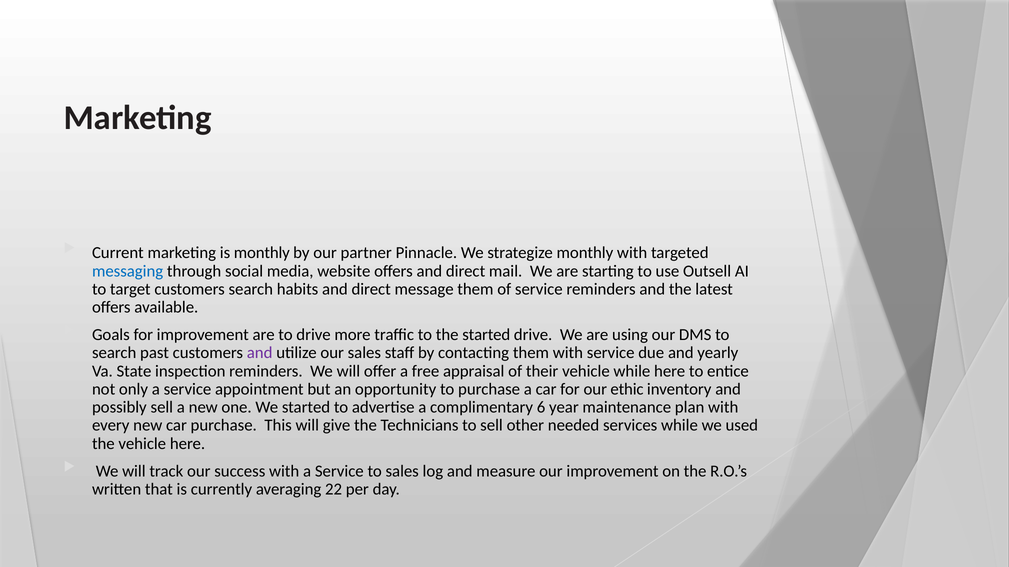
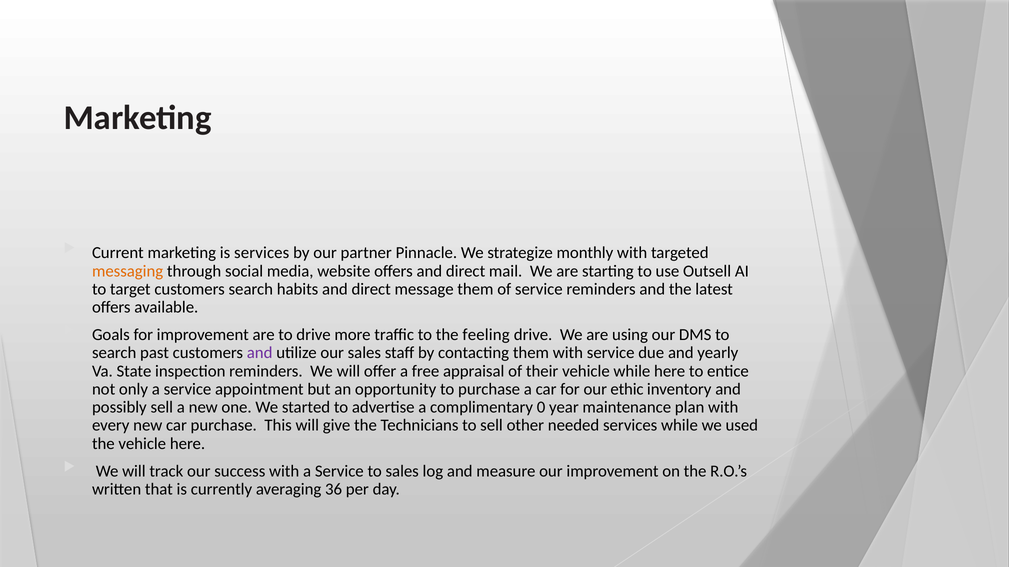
is monthly: monthly -> services (262, 253)
messaging colour: blue -> orange (128, 271)
the started: started -> feeling (486, 335)
6: 6 -> 0 (541, 408)
22: 22 -> 36 (334, 490)
